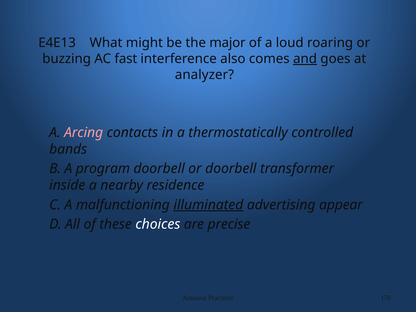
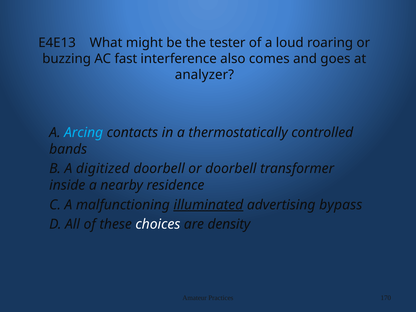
major: major -> tester (227, 43)
and underline: present -> none (305, 59)
Arcing colour: pink -> light blue (84, 133)
program: program -> digitized (103, 169)
appear: appear -> bypass (341, 205)
precise: precise -> density (229, 224)
